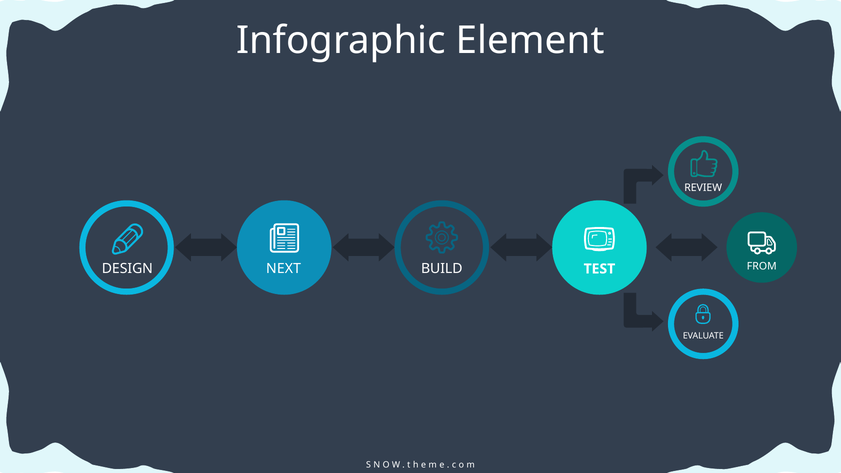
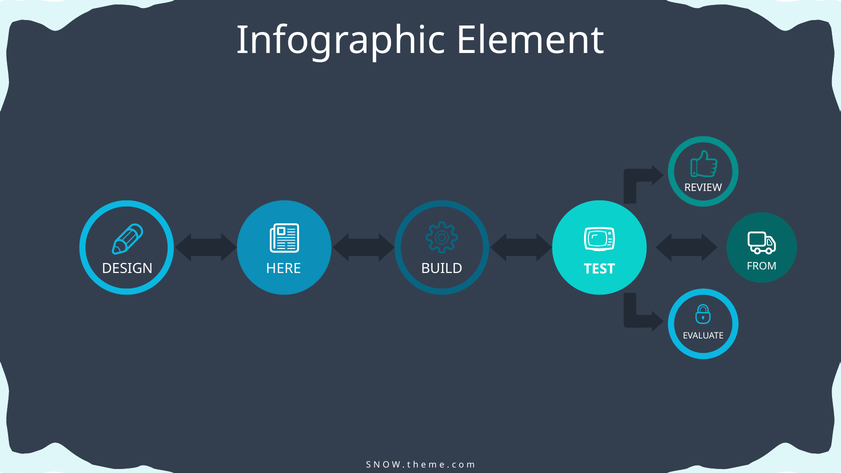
NEXT: NEXT -> HERE (284, 269)
